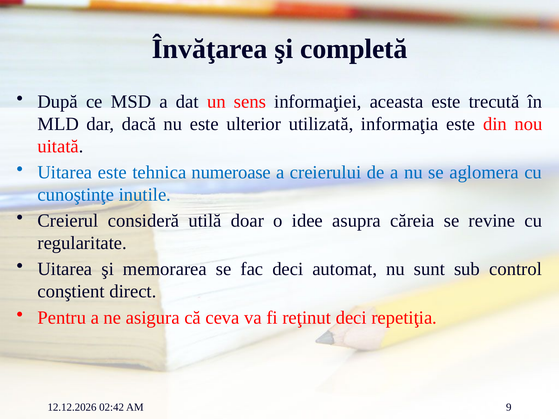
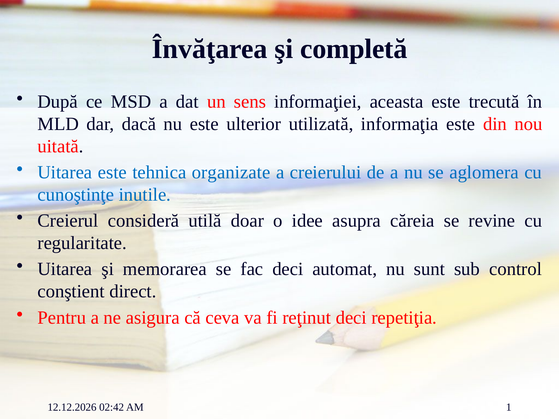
numeroase: numeroase -> organizate (231, 172)
9: 9 -> 1 (509, 407)
